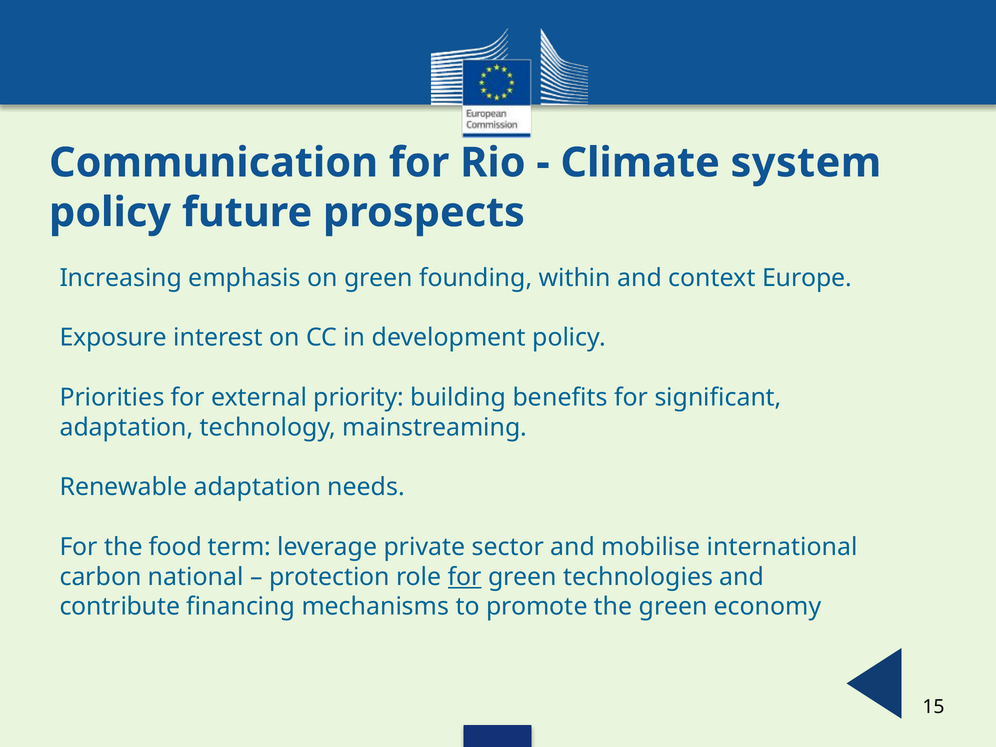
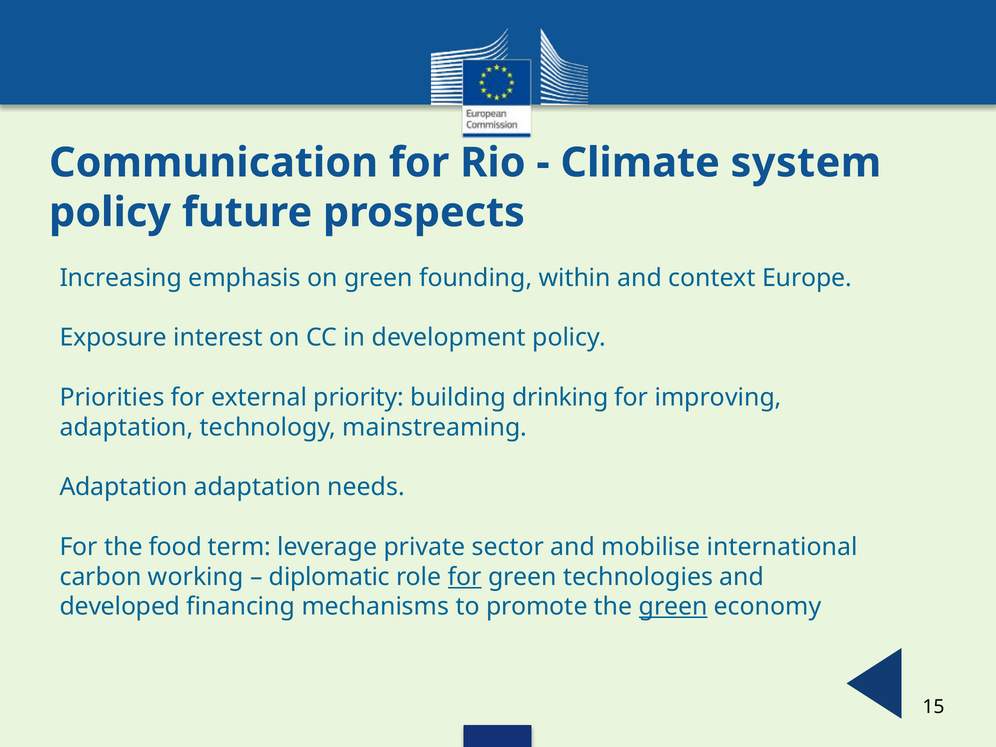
benefits: benefits -> drinking (560, 398)
significant: significant -> improving (718, 398)
Renewable: Renewable -> Adaptation (124, 487)
national: national -> working (196, 577)
protection: protection -> diplomatic (329, 577)
contribute: contribute -> developed (120, 607)
green underline: none -> present (673, 607)
